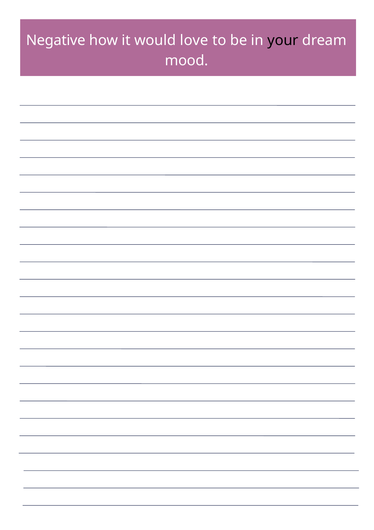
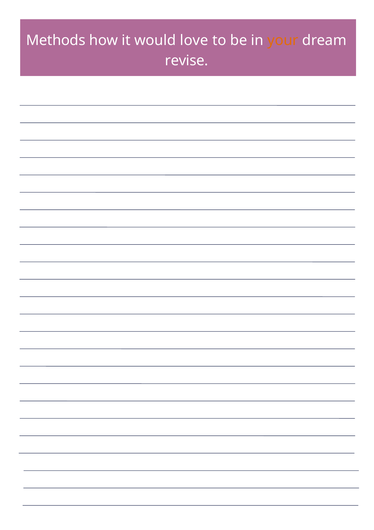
Negative: Negative -> Methods (56, 40)
your colour: black -> orange (283, 40)
mood: mood -> revise (187, 61)
